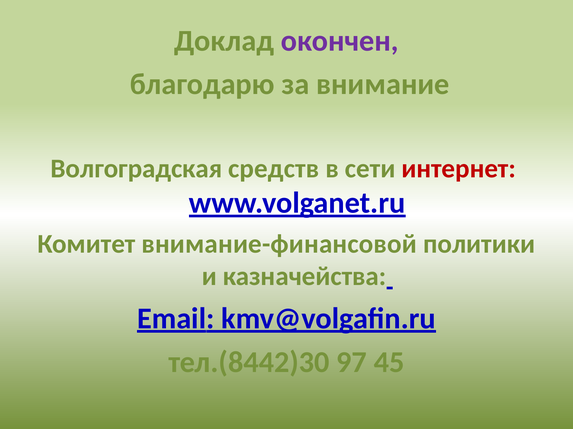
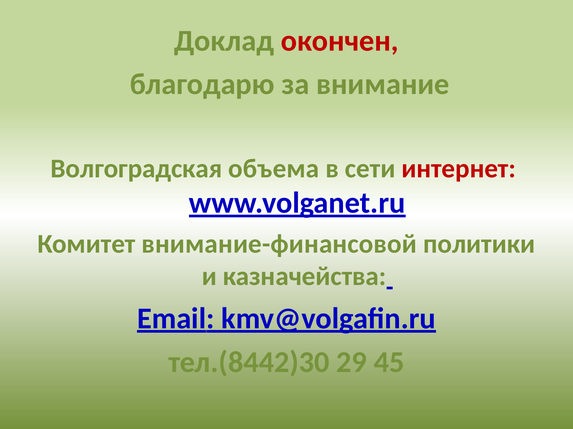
окончен colour: purple -> red (340, 41)
средств: средств -> объема (274, 169)
97: 97 -> 29 (352, 363)
